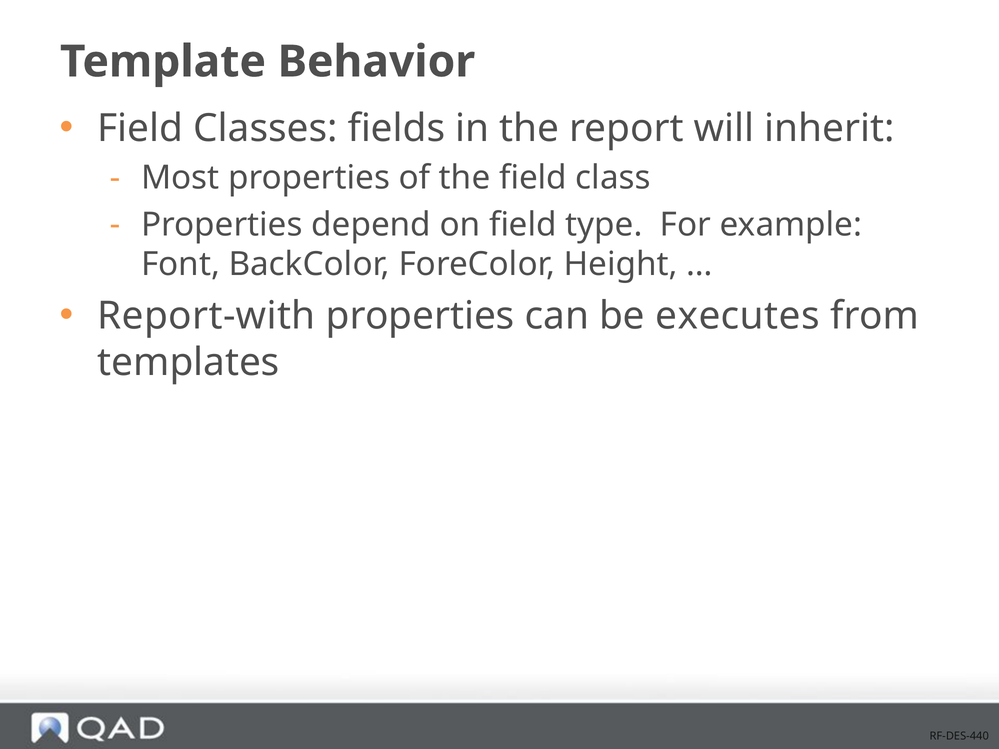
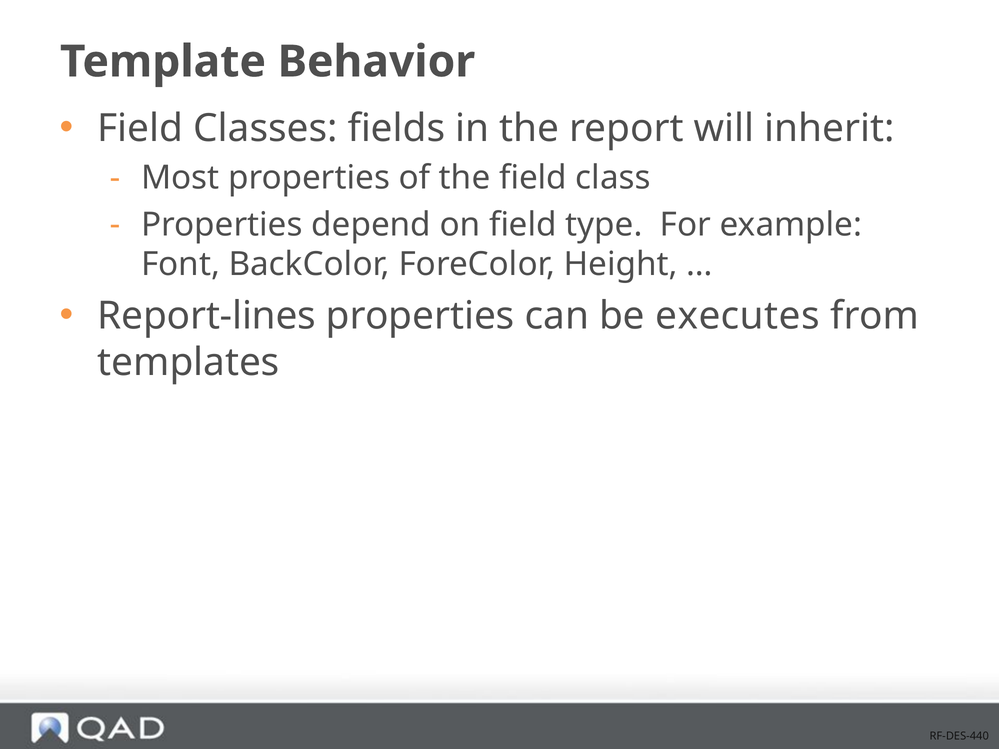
Report-with: Report-with -> Report-lines (207, 316)
